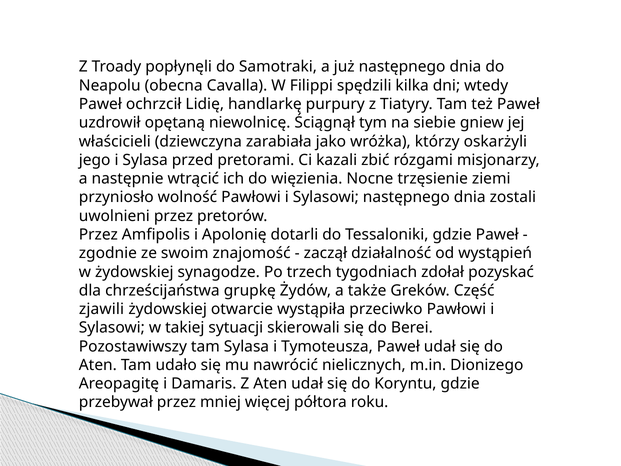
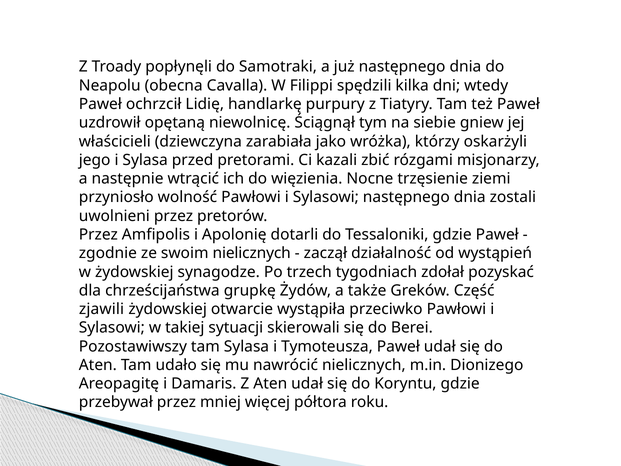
swoim znajomość: znajomość -> nielicznych (252, 253)
